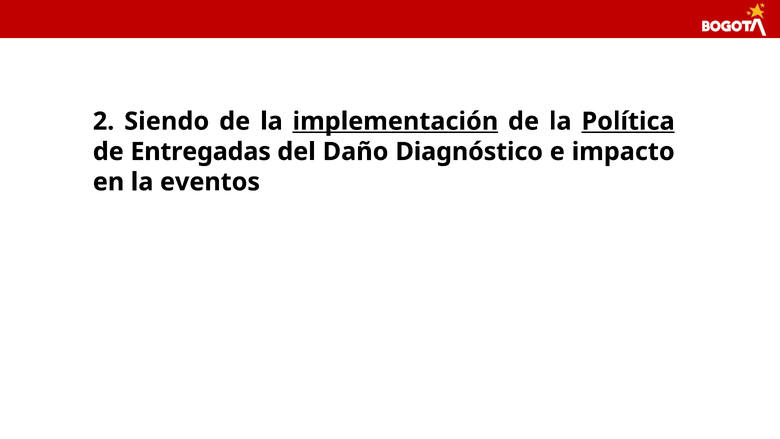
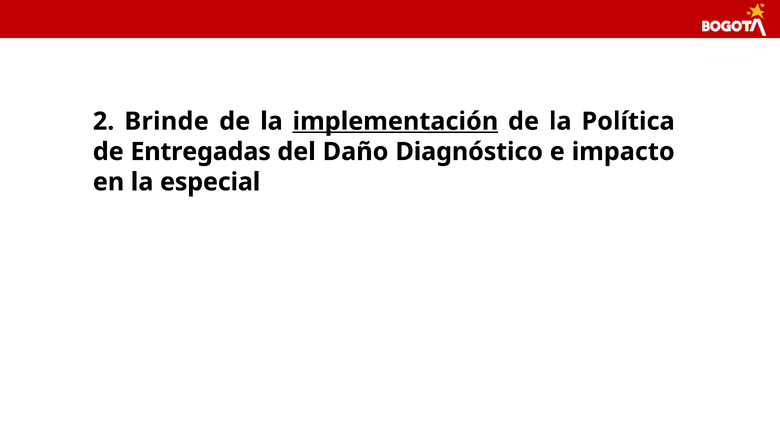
Siendo: Siendo -> Brinde (167, 121)
Política underline: present -> none (628, 121)
eventos: eventos -> especial (210, 182)
